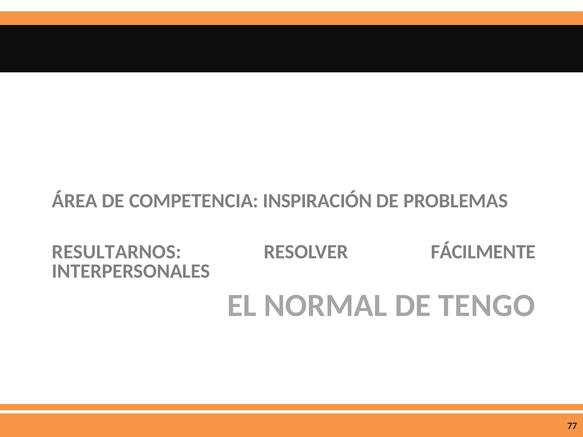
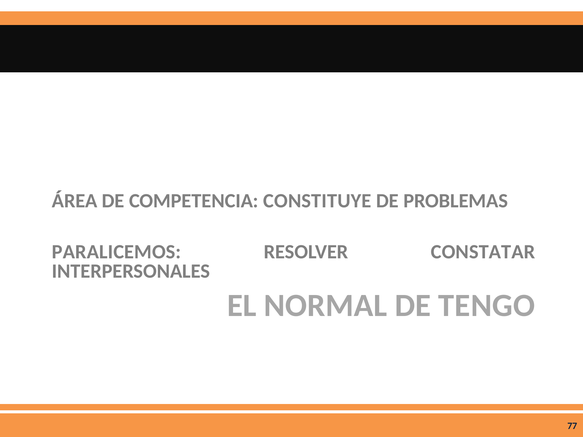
INSPIRACIÓN: INSPIRACIÓN -> CONSTITUYE (317, 201)
RESULTARNOS: RESULTARNOS -> PARALICEMOS (117, 252)
FÁCILMENTE: FÁCILMENTE -> CONSTATAR (483, 252)
